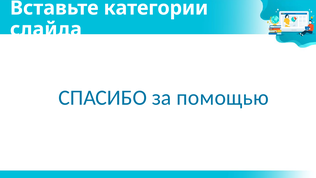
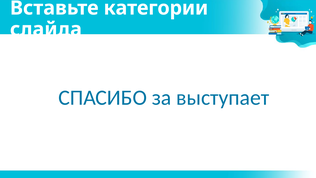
помощью: помощью -> выступает (223, 98)
